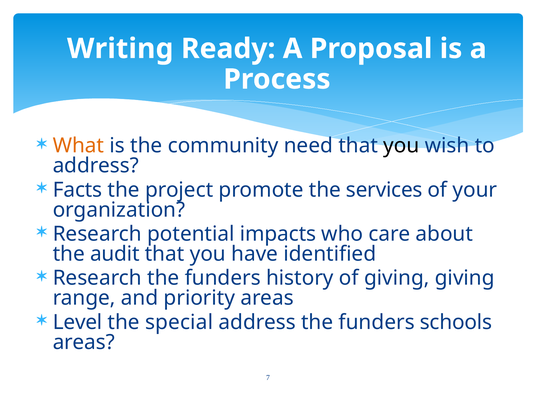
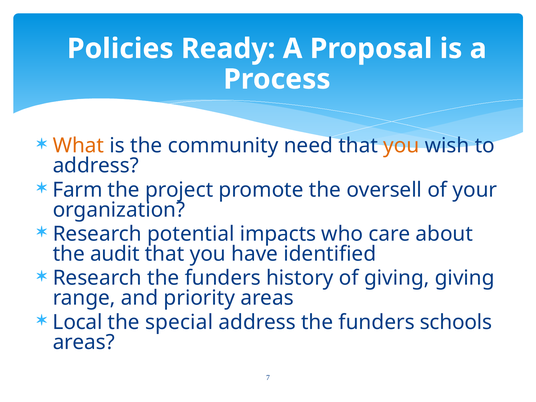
Writing: Writing -> Policies (120, 49)
you colour: black -> orange (401, 146)
Facts: Facts -> Farm (78, 190)
services: services -> oversell (384, 190)
Level: Level -> Local (78, 322)
